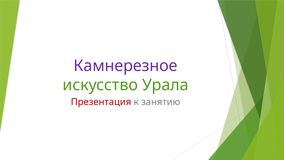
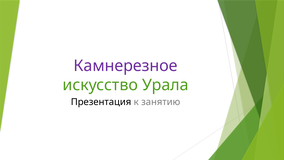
Презентация colour: red -> black (101, 102)
